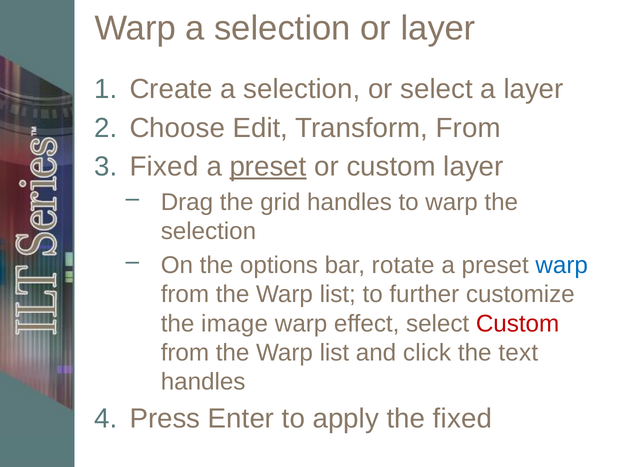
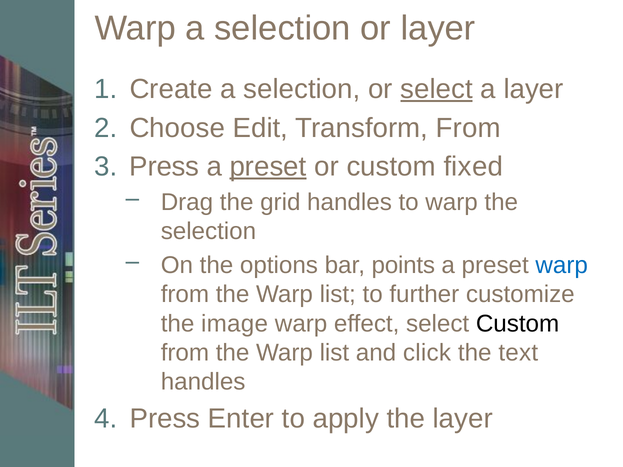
select underline: none -> present (437, 89)
Fixed: Fixed -> Press (164, 167)
custom layer: layer -> fixed (473, 167)
rotate: rotate -> points (403, 266)
Custom colour: red -> black (518, 324)
the fixed: fixed -> layer (463, 419)
